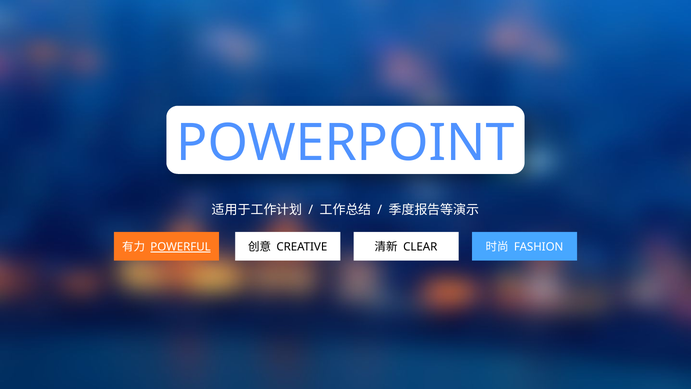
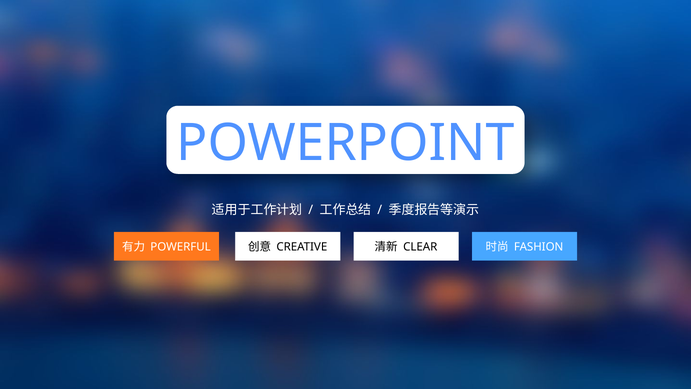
POWERFUL underline: present -> none (181, 247)
